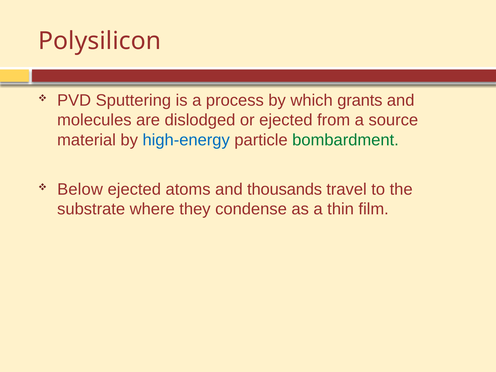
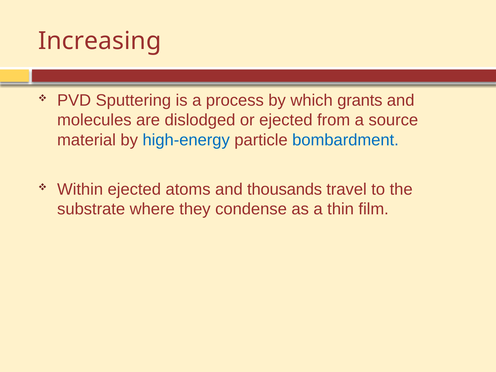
Polysilicon: Polysilicon -> Increasing (100, 41)
bombardment colour: green -> blue (346, 140)
Below: Below -> Within (80, 189)
